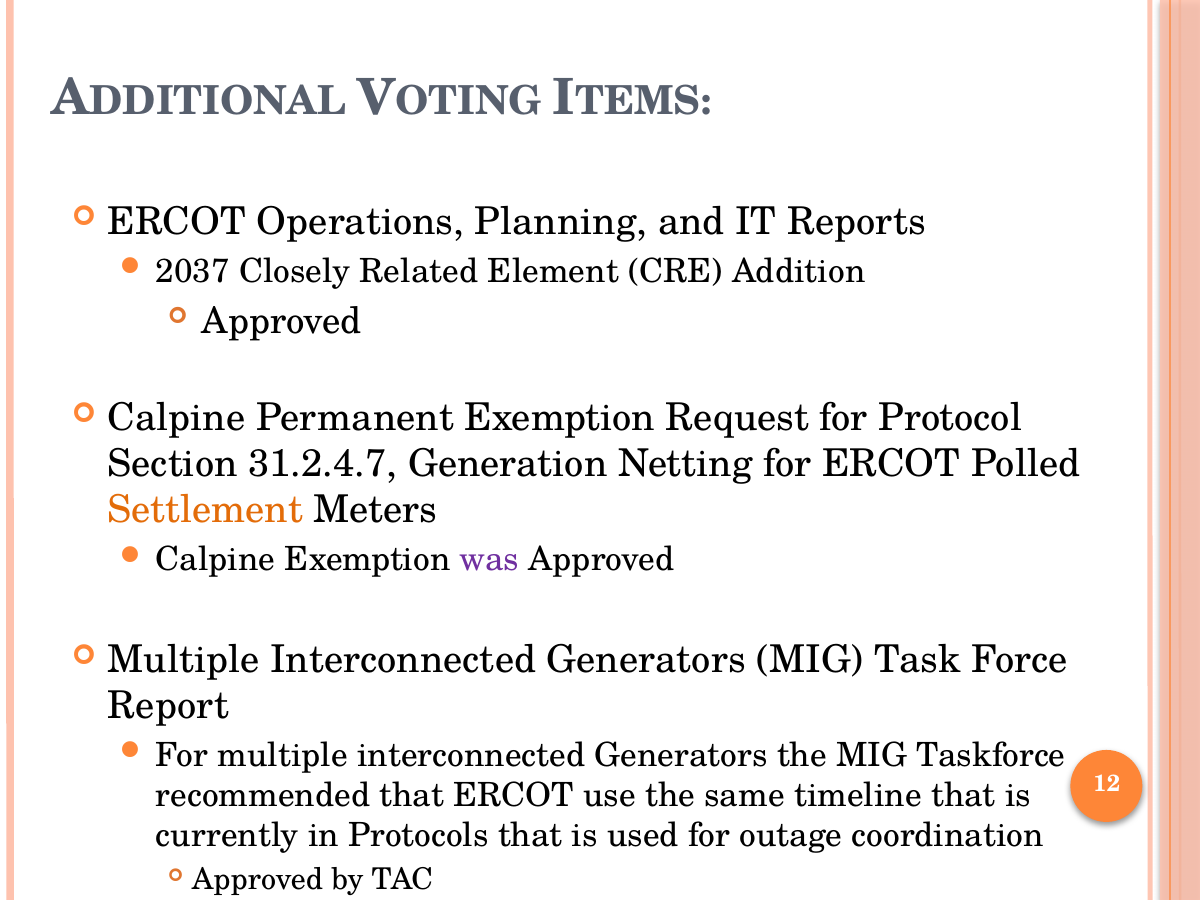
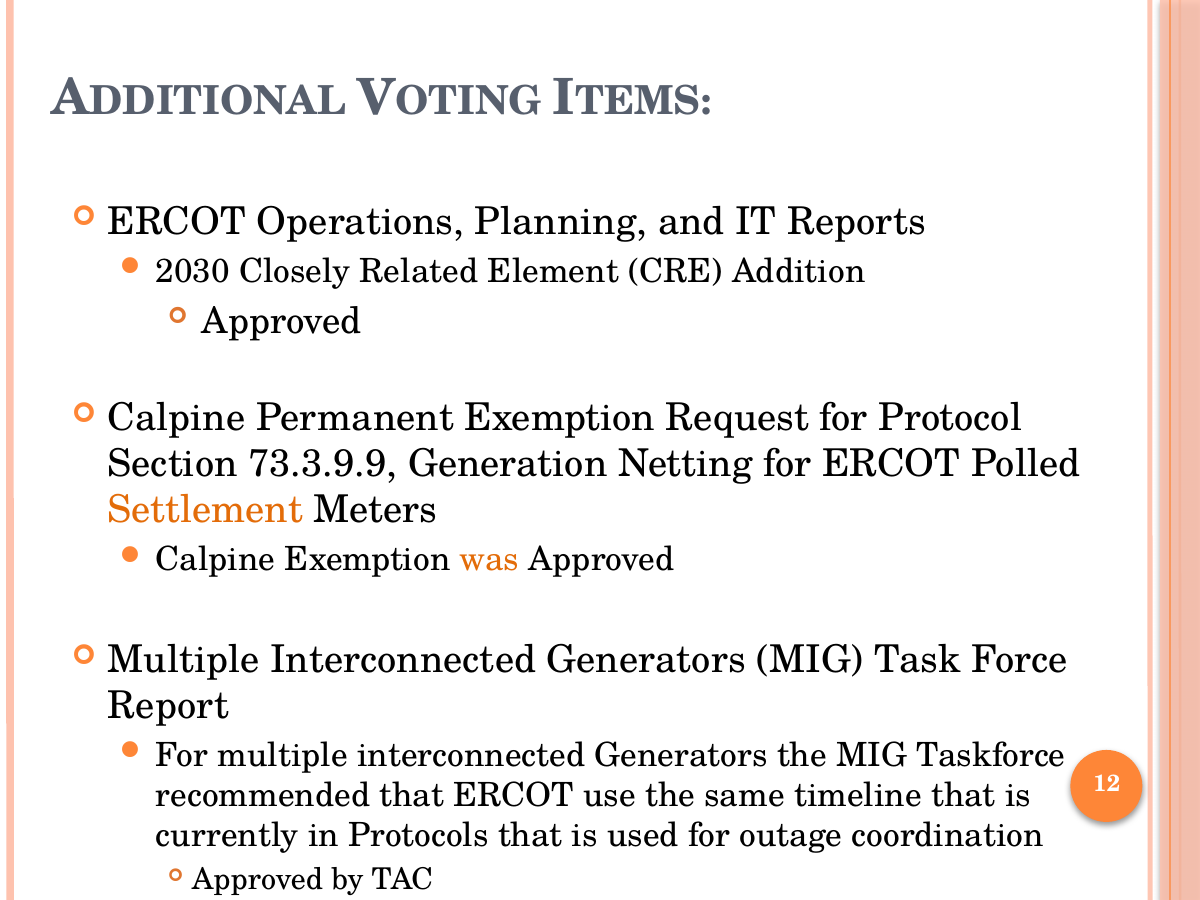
2037: 2037 -> 2030 (193, 271)
31.2.4.7: 31.2.4.7 -> 73.3.9.9 (323, 464)
was colour: purple -> orange (490, 560)
